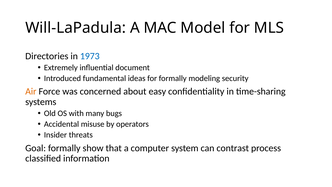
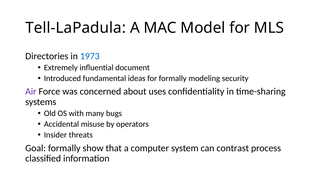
Will-LaPadula: Will-LaPadula -> Tell-LaPadula (76, 28)
Air colour: orange -> purple (31, 91)
easy: easy -> uses (157, 91)
